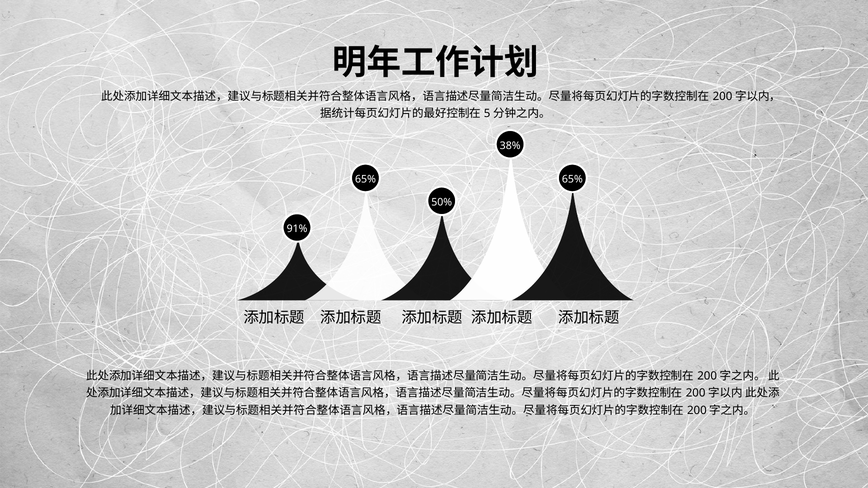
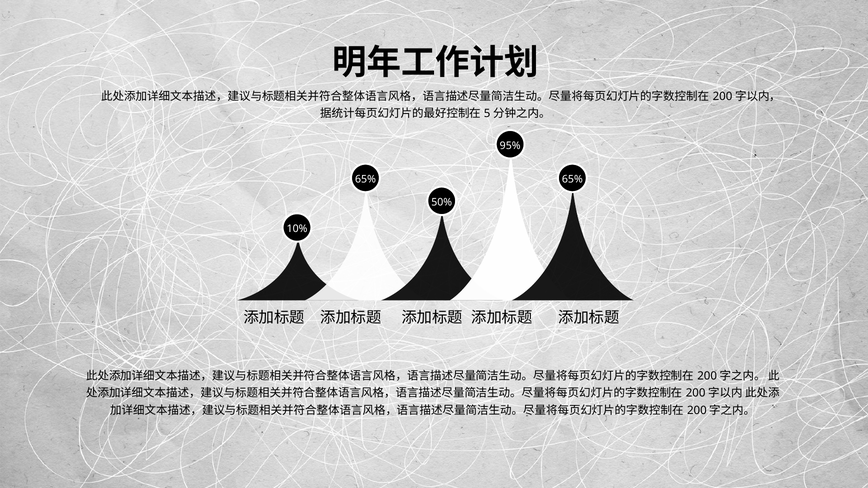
38%: 38% -> 95% (510, 146)
91%: 91% -> 10% (297, 229)
